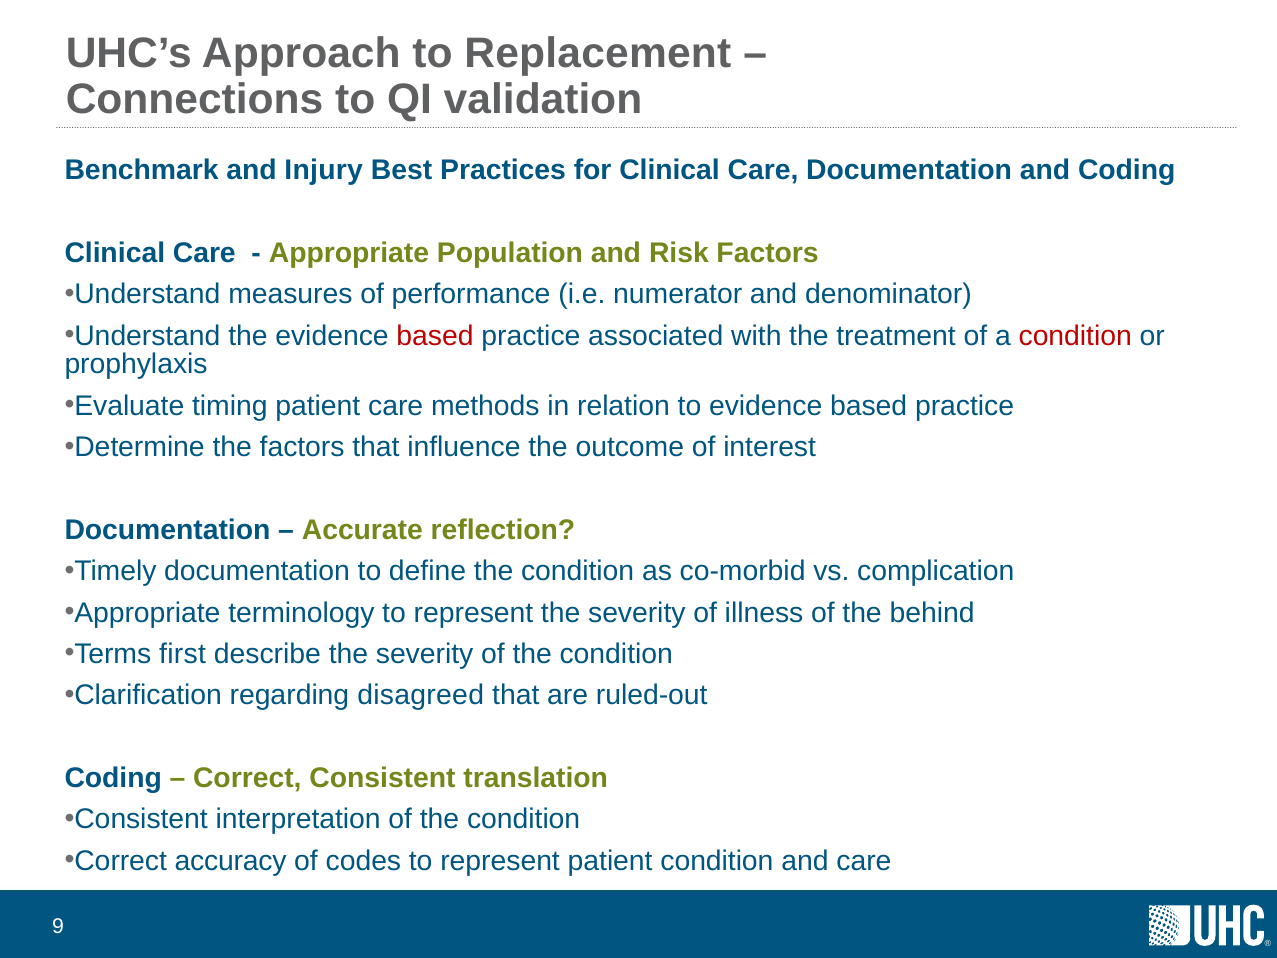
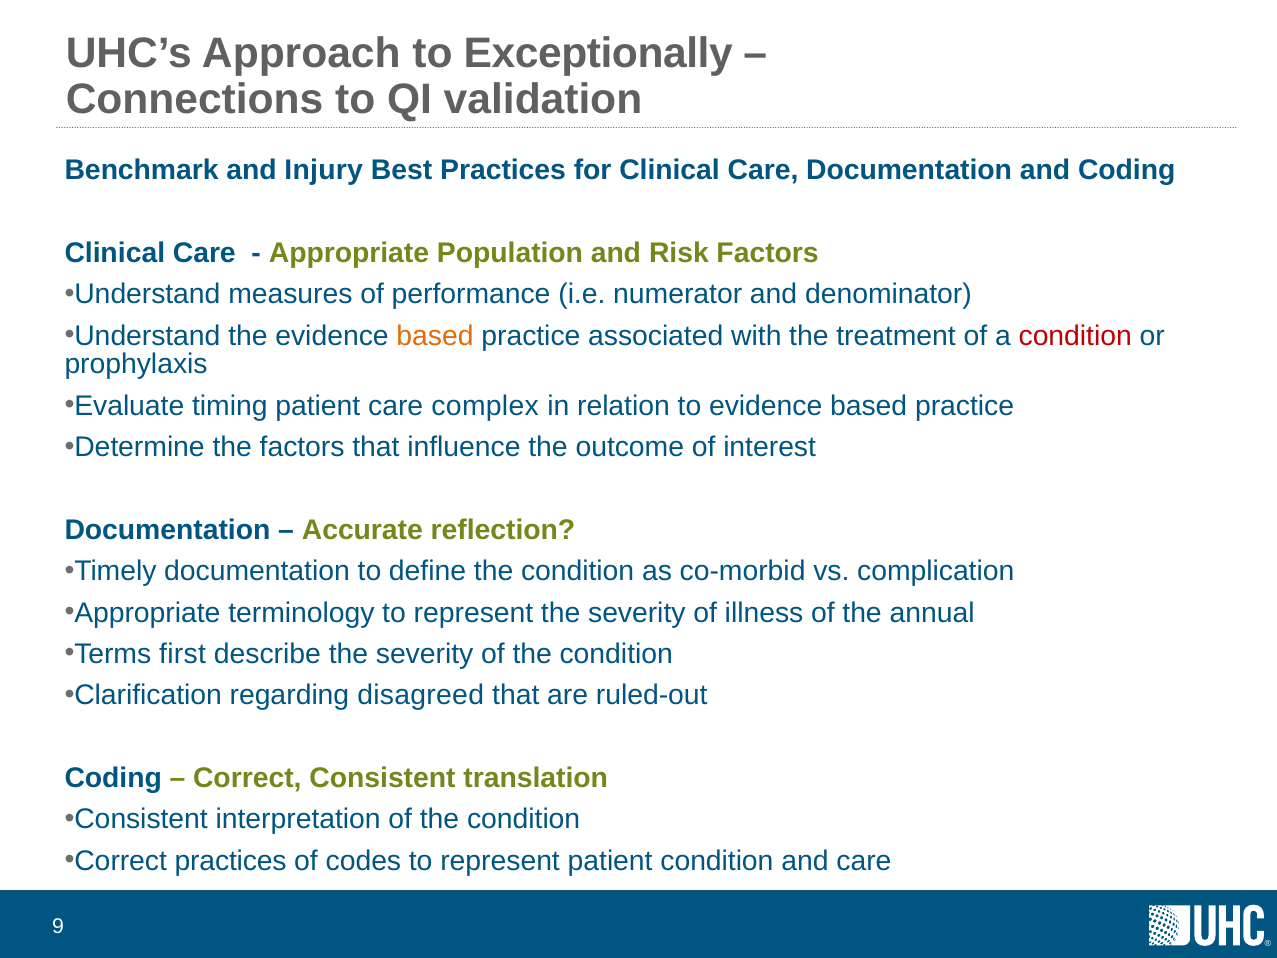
Replacement: Replacement -> Exceptionally (598, 53)
based colour: red -> orange (435, 336)
methods: methods -> complex (485, 406)
behind: behind -> annual (932, 613)
Correct accuracy: accuracy -> practices (231, 860)
